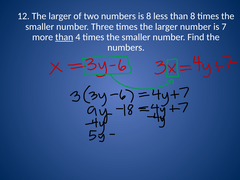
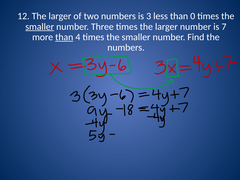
is 8: 8 -> 3 (149, 16)
than 8: 8 -> 0 (193, 16)
smaller underline: none -> present (40, 27)
